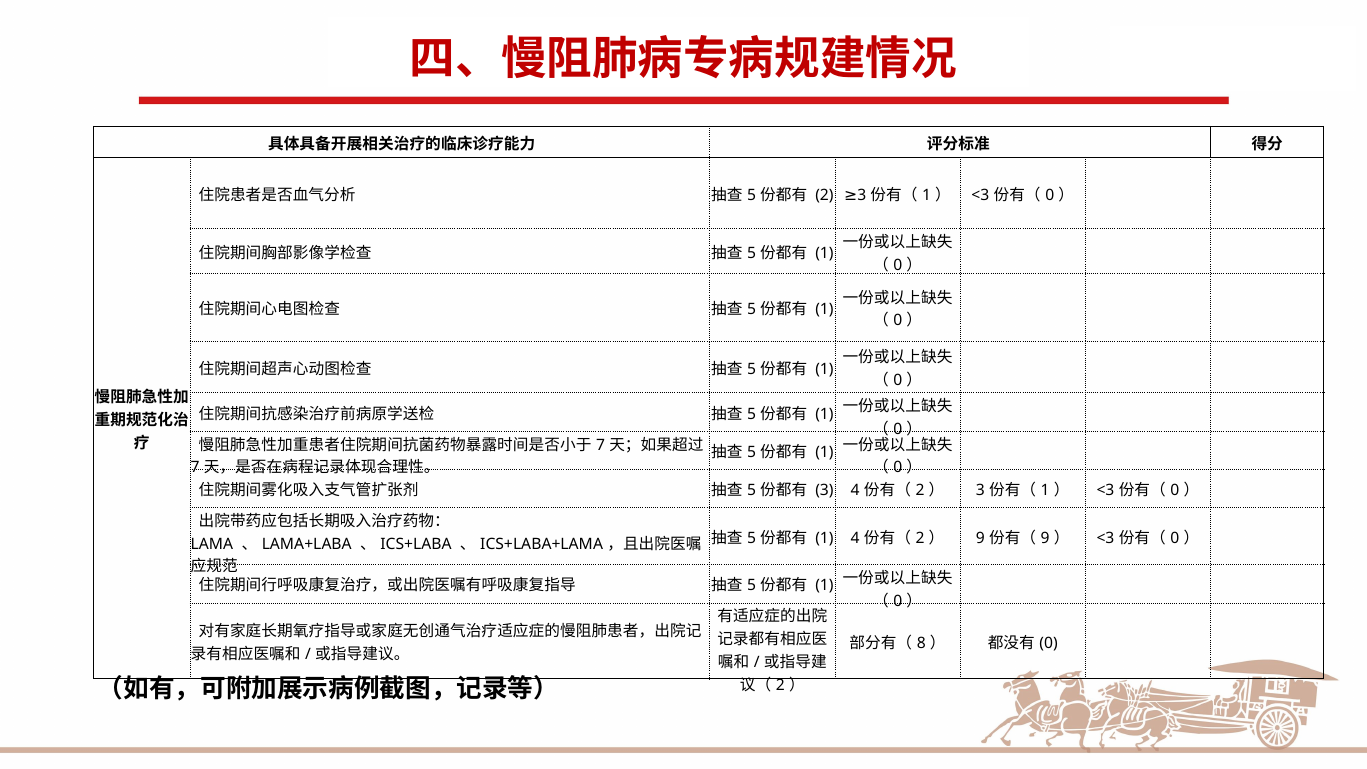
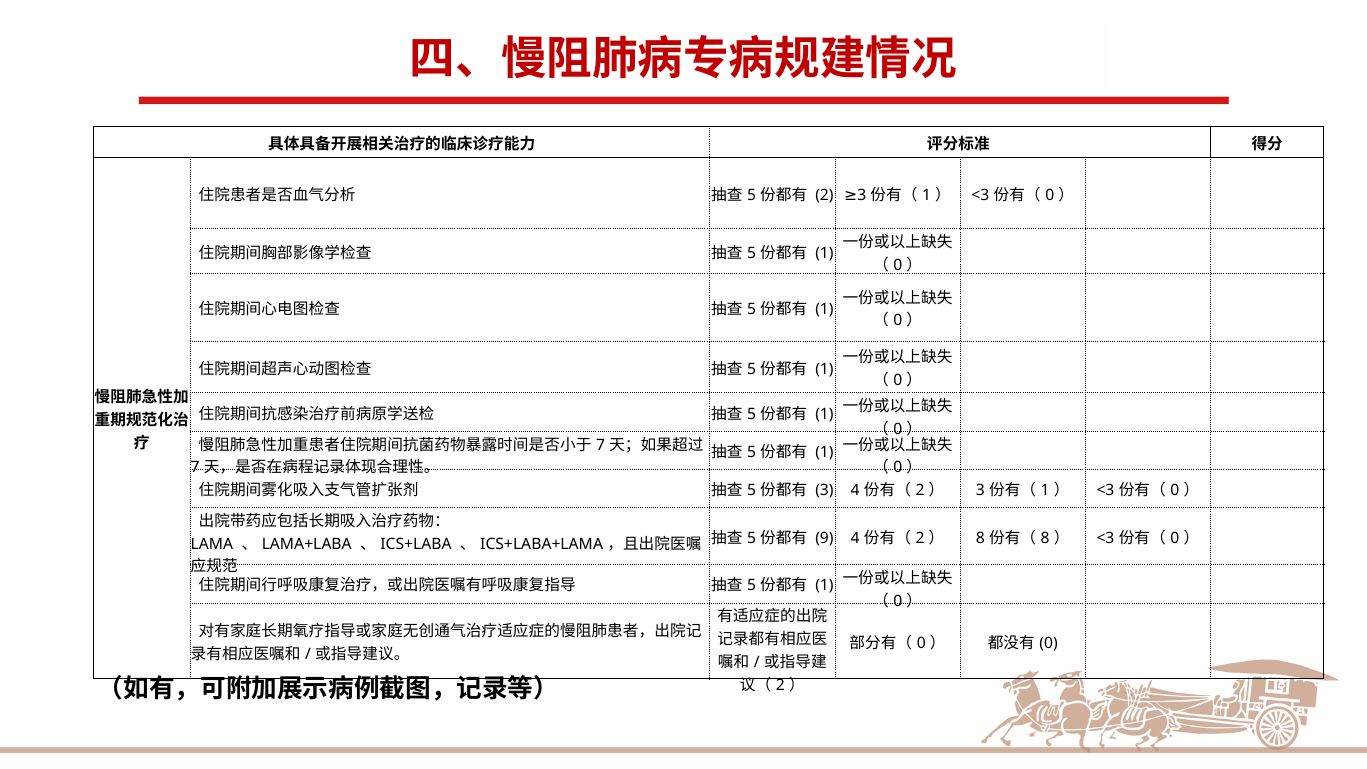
1: 1 -> 9 (824, 538)
9: 9 -> 8 (980, 538)
9: 9 -> 8 (1045, 538)
8: 8 -> 0 (921, 643)
